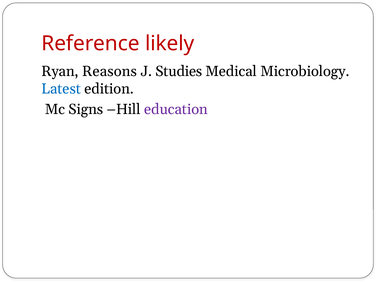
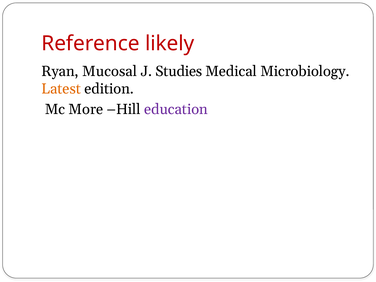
Reasons: Reasons -> Mucosal (110, 71)
Latest colour: blue -> orange (61, 89)
Signs: Signs -> More (86, 109)
